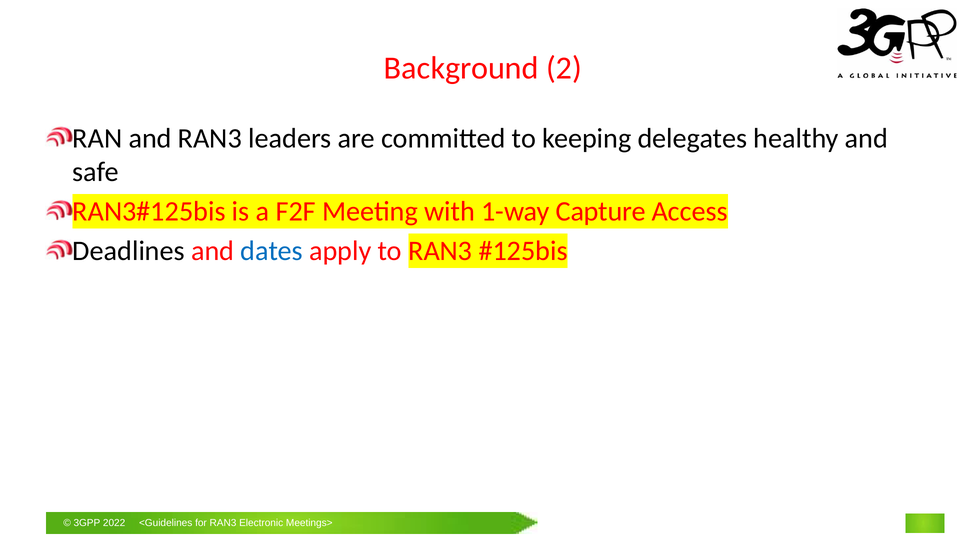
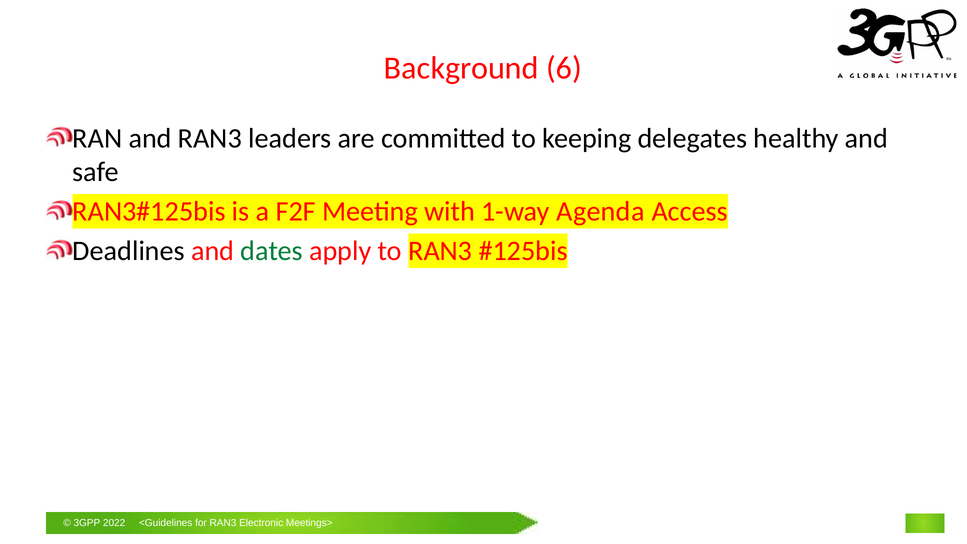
Background 2: 2 -> 6 (564, 68)
Capture: Capture -> Agenda (601, 212)
dates colour: blue -> green (272, 251)
